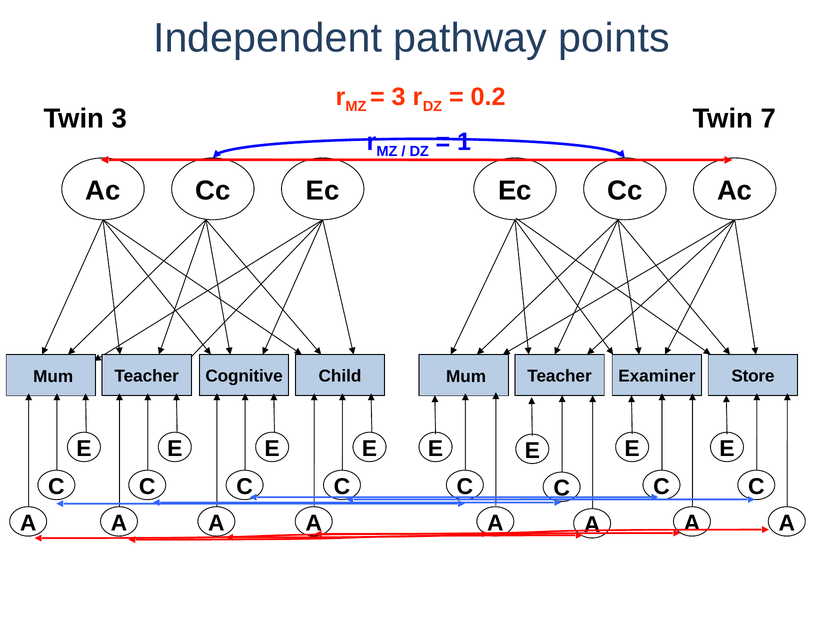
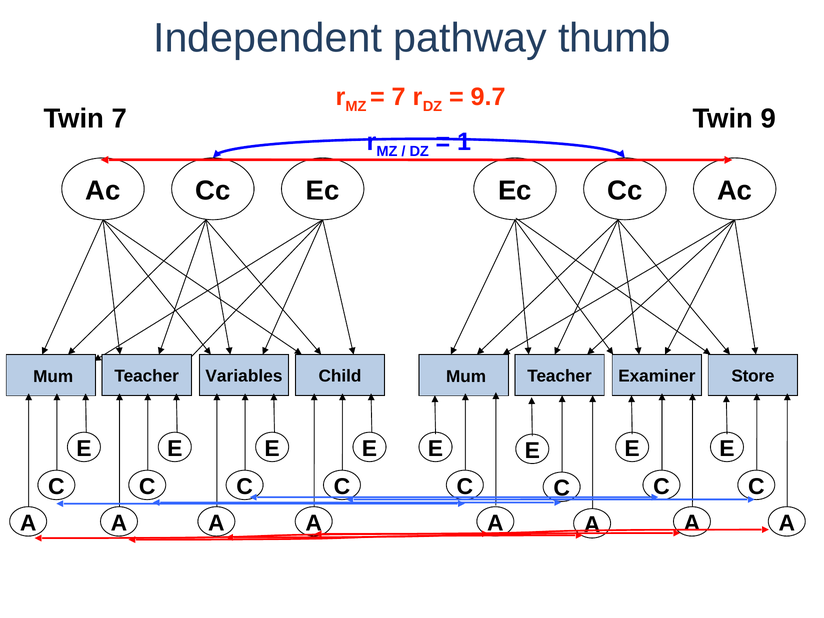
points: points -> thumb (614, 38)
3: 3 -> 7 (399, 97)
0.2: 0.2 -> 9.7 (488, 97)
Twin 3: 3 -> 7 (119, 119)
7: 7 -> 9 (768, 119)
Cognitive: Cognitive -> Variables (244, 376)
